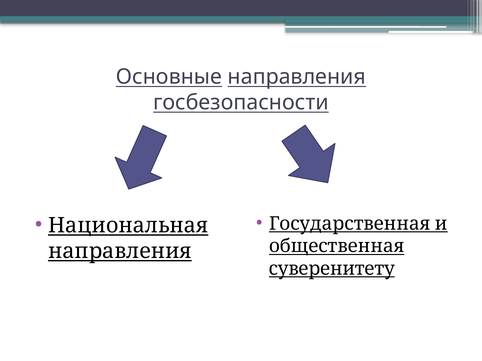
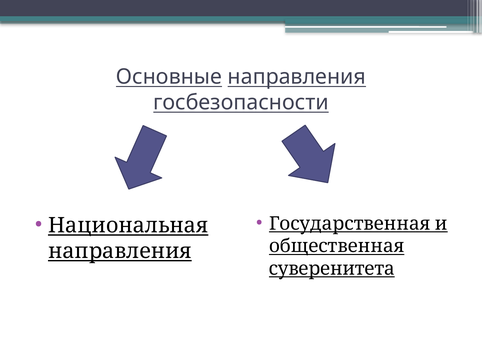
суверенитету: суверенитету -> суверенитета (332, 269)
